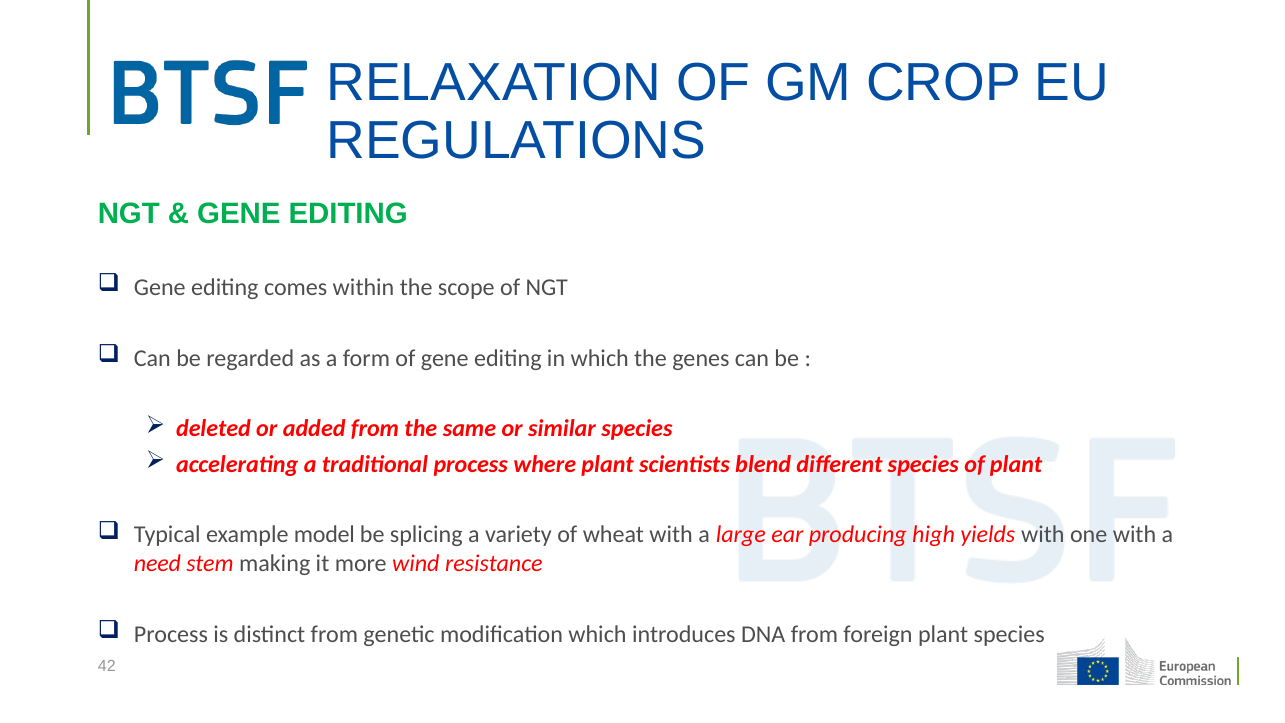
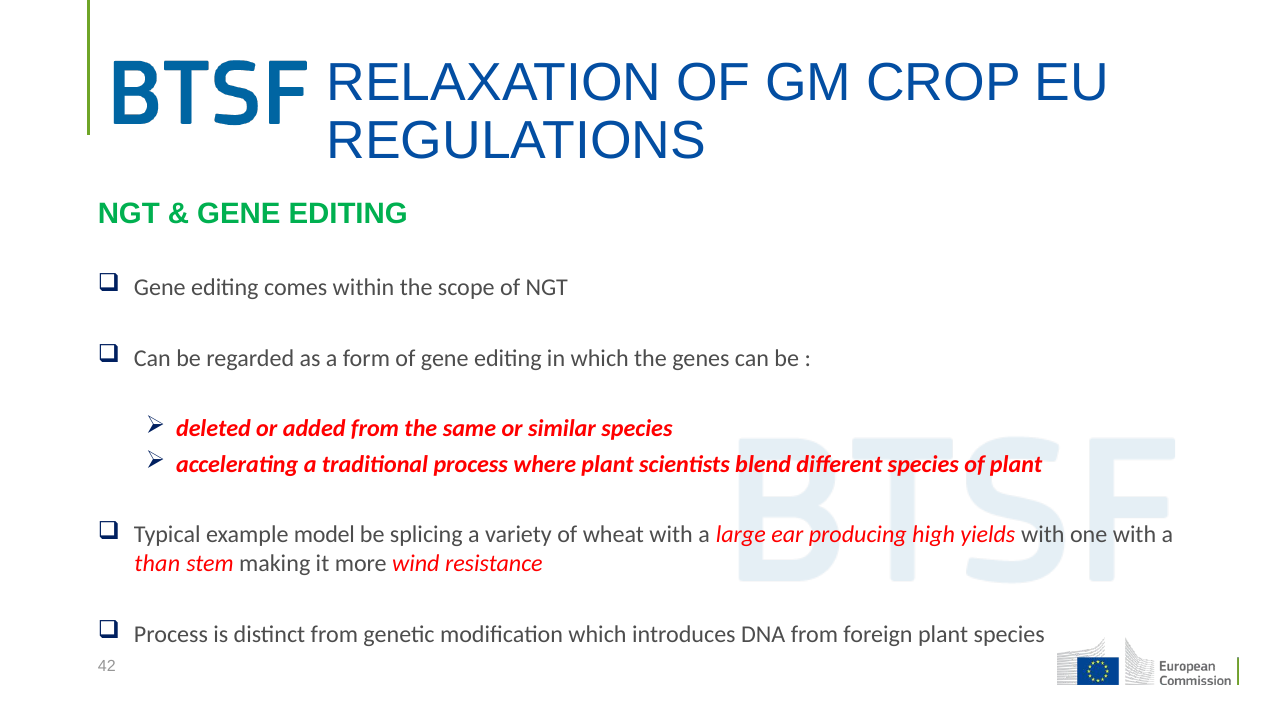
need: need -> than (157, 564)
